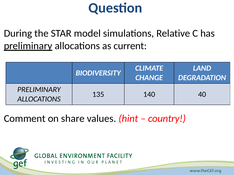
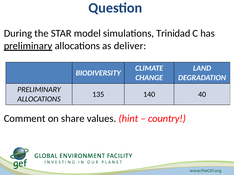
Relative: Relative -> Trinidad (173, 33)
current: current -> deliver (130, 46)
